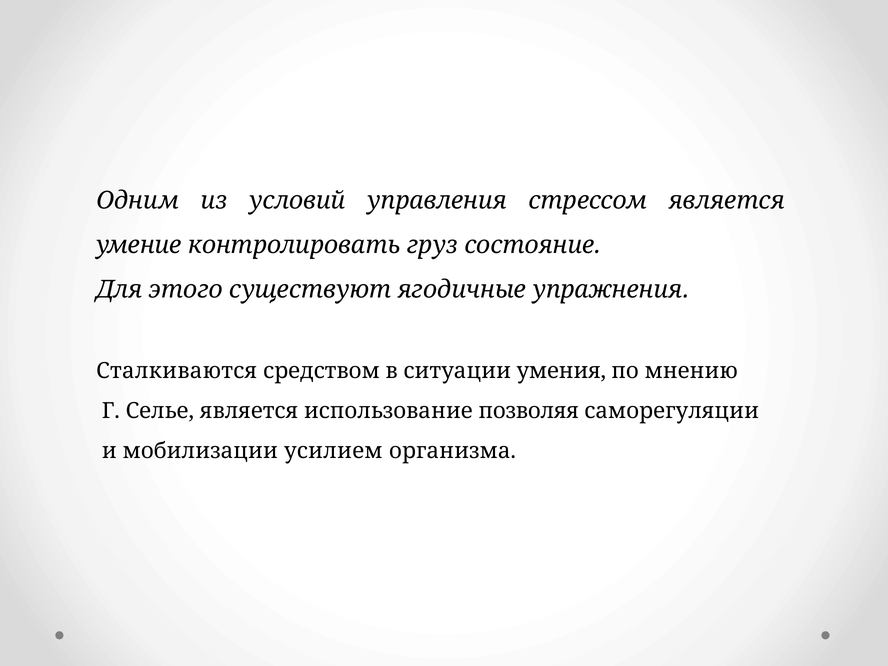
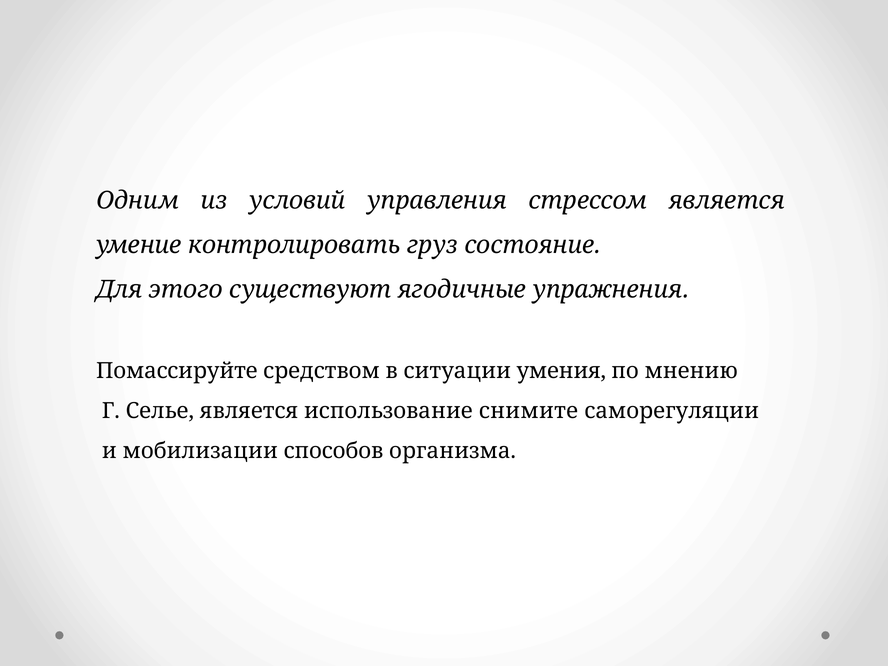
Сталкиваются: Сталкиваются -> Помассируйте (177, 371)
позволяя: позволяя -> снимите (529, 411)
усилием: усилием -> способов (333, 451)
